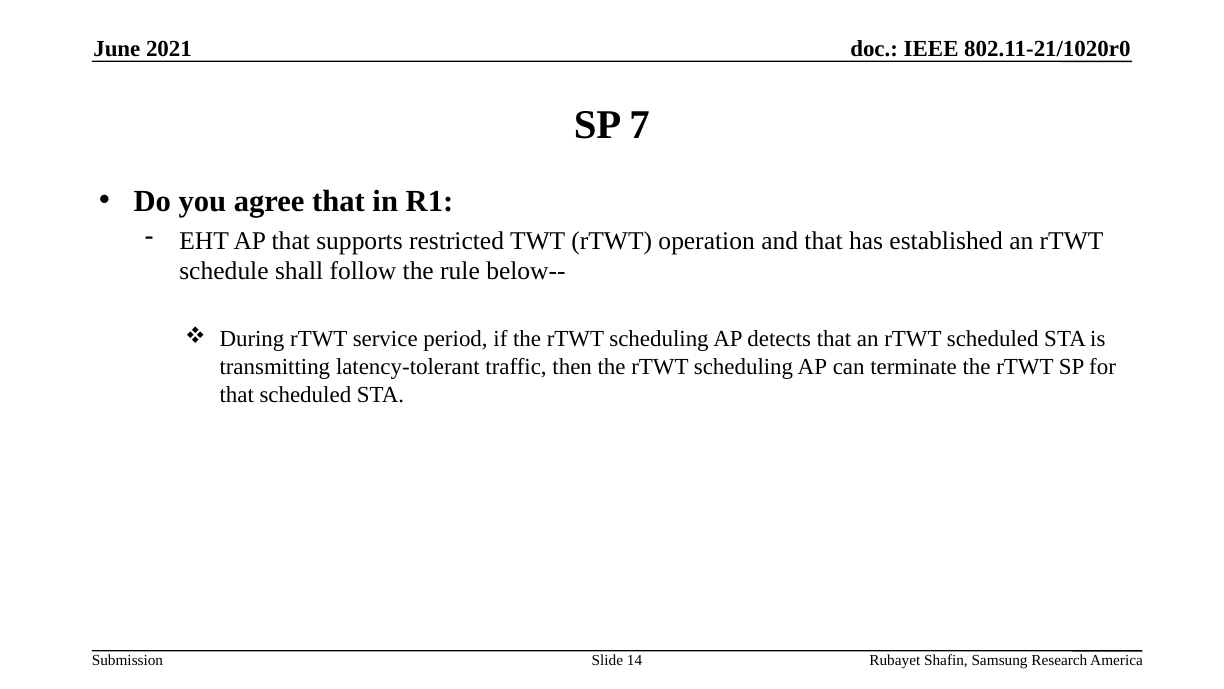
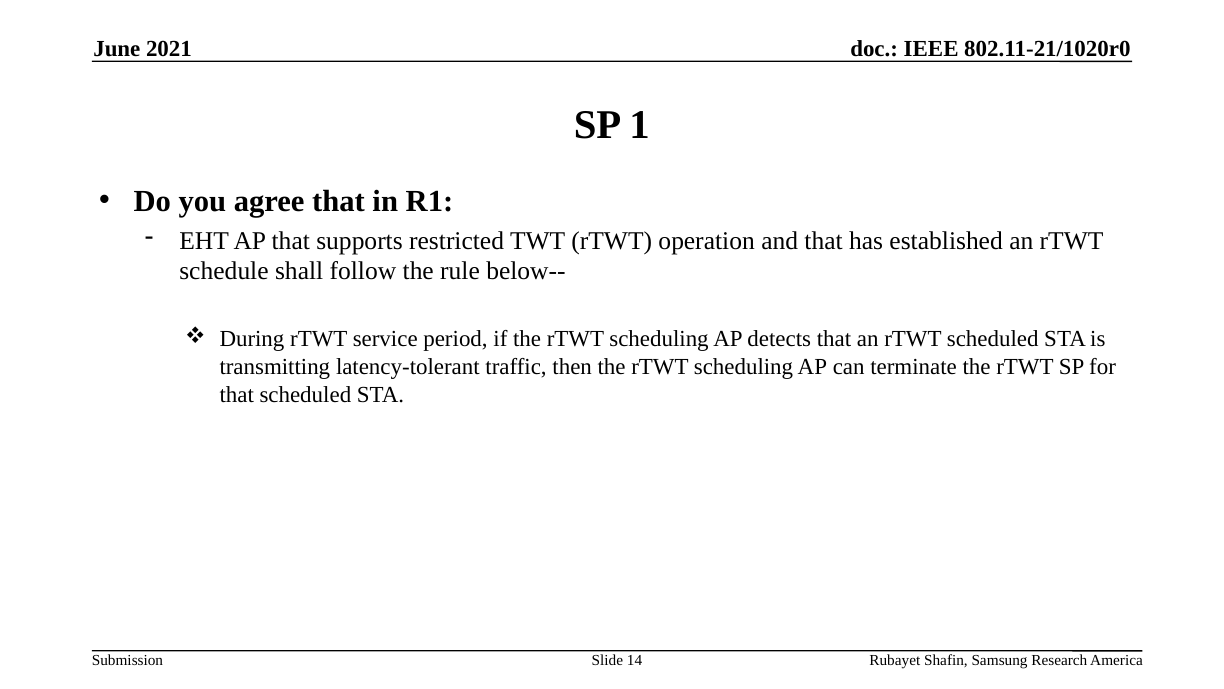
7: 7 -> 1 (640, 125)
